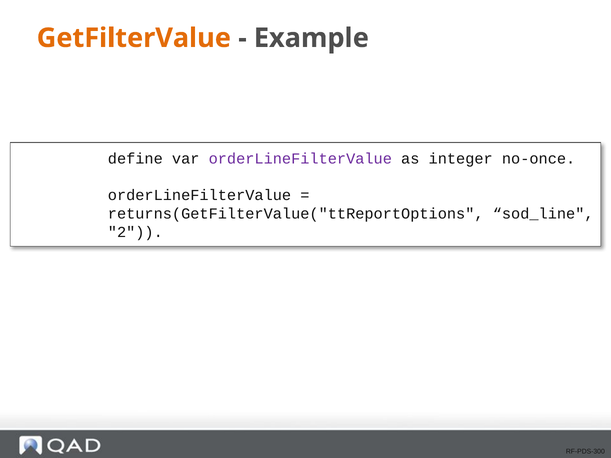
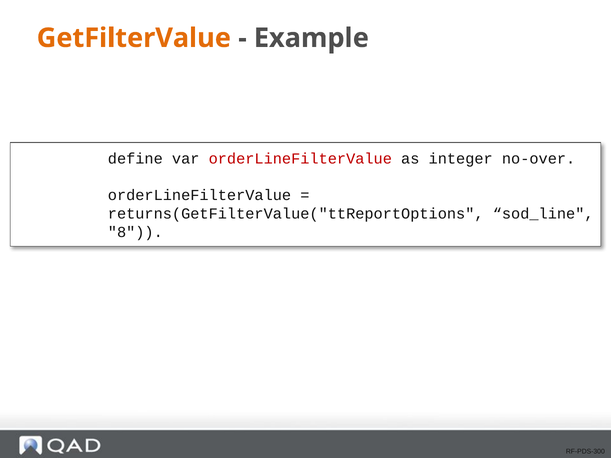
orderLineFilterValue colour: purple -> red (300, 159)
no-once: no-once -> no-over (539, 159)
2: 2 -> 8 (135, 232)
